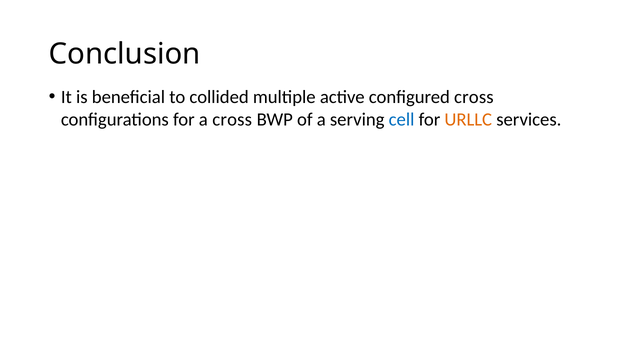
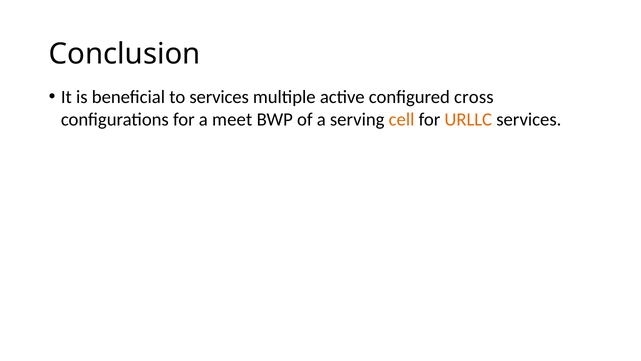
to collided: collided -> services (219, 97)
a cross: cross -> meet (232, 119)
cell colour: blue -> orange (402, 119)
